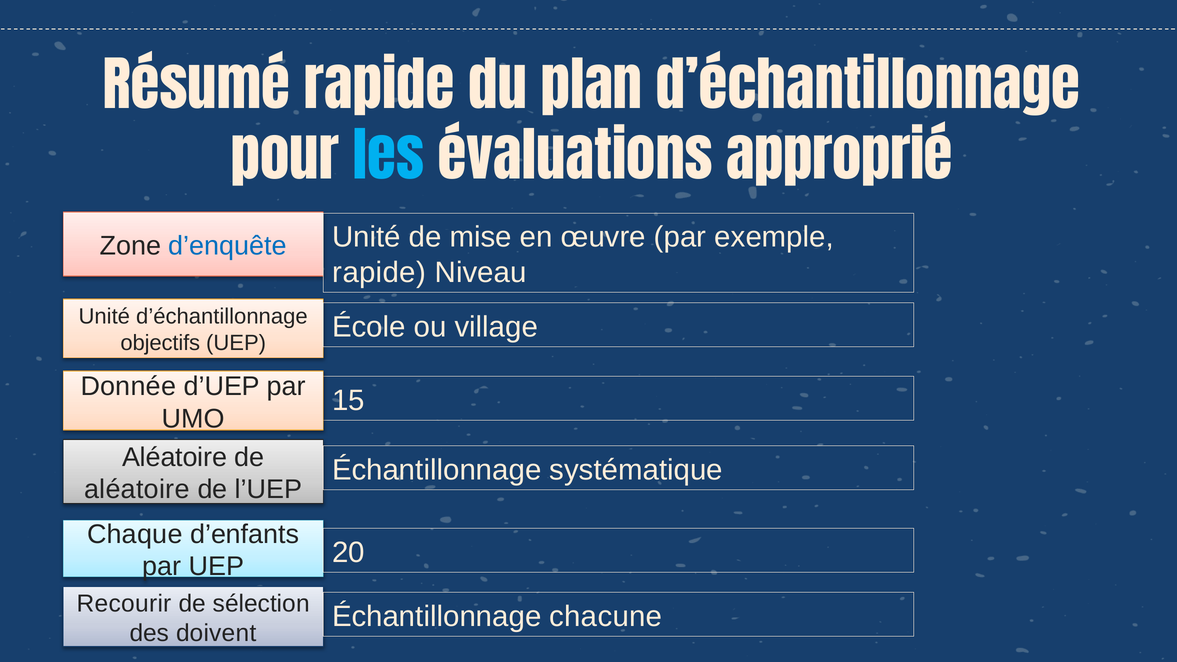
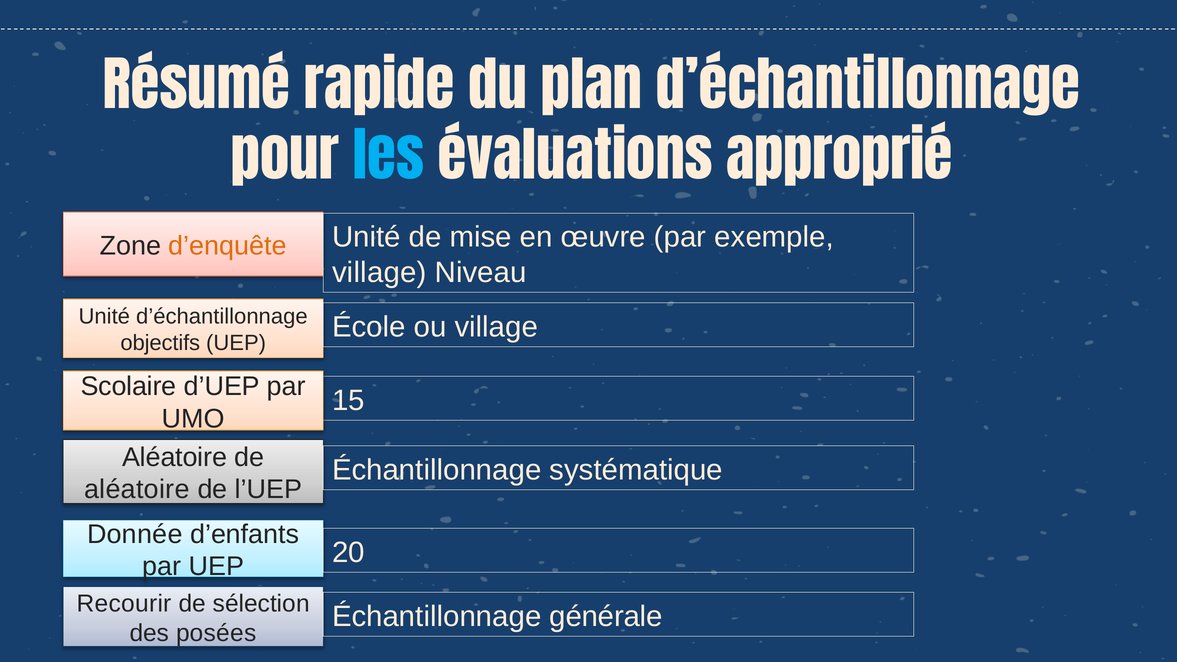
d’enquête colour: blue -> orange (228, 246)
rapide: rapide -> village (379, 273)
Donnée: Donnée -> Scolaire (129, 386)
Chaque: Chaque -> Donnée (135, 534)
chacune: chacune -> générale (606, 616)
doivent: doivent -> posées (216, 633)
